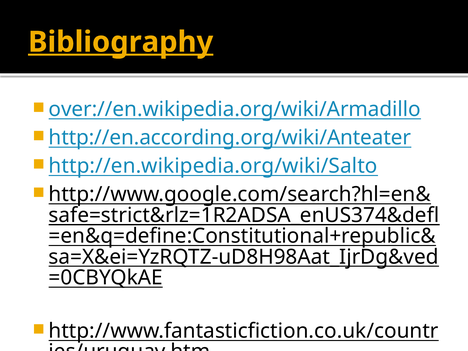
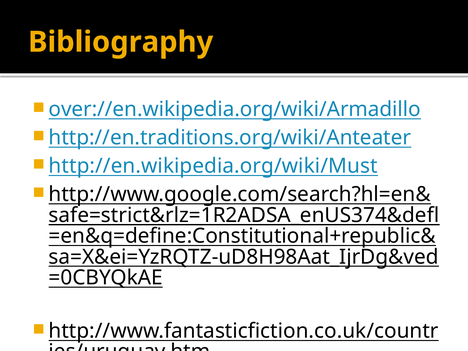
Bibliography underline: present -> none (121, 42)
http://en.according.org/wiki/Anteater: http://en.according.org/wiki/Anteater -> http://en.traditions.org/wiki/Anteater (230, 138)
http://en.wikipedia.org/wiki/Salto: http://en.wikipedia.org/wiki/Salto -> http://en.wikipedia.org/wiki/Must (213, 166)
